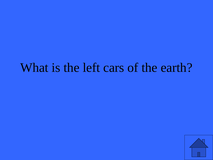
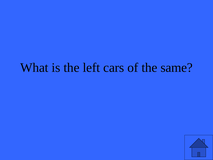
earth: earth -> same (177, 67)
